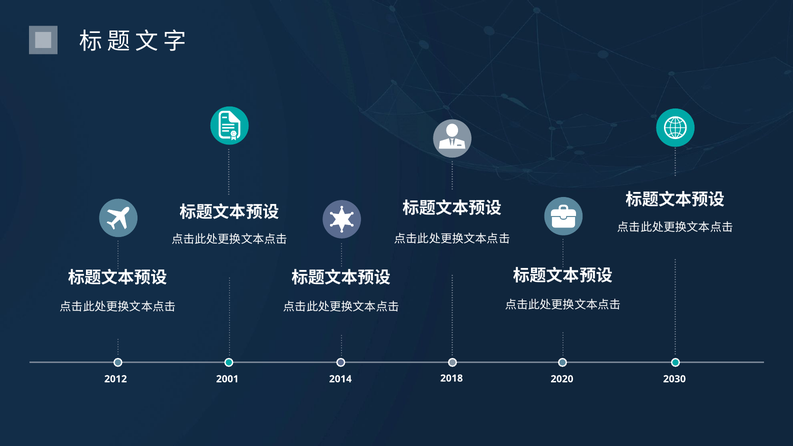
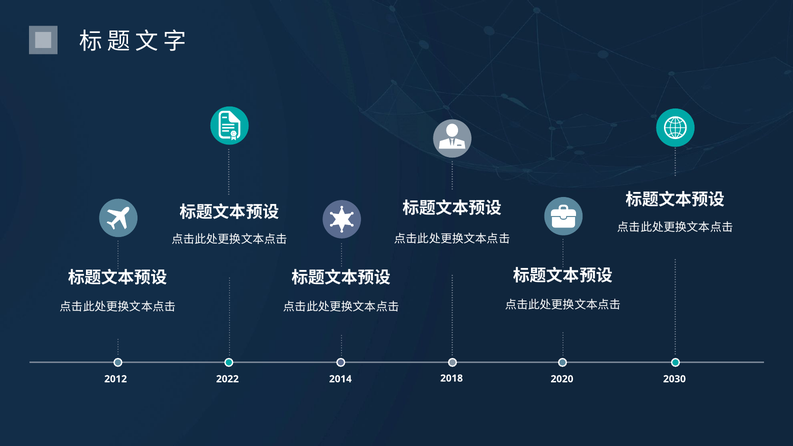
2001: 2001 -> 2022 (227, 379)
